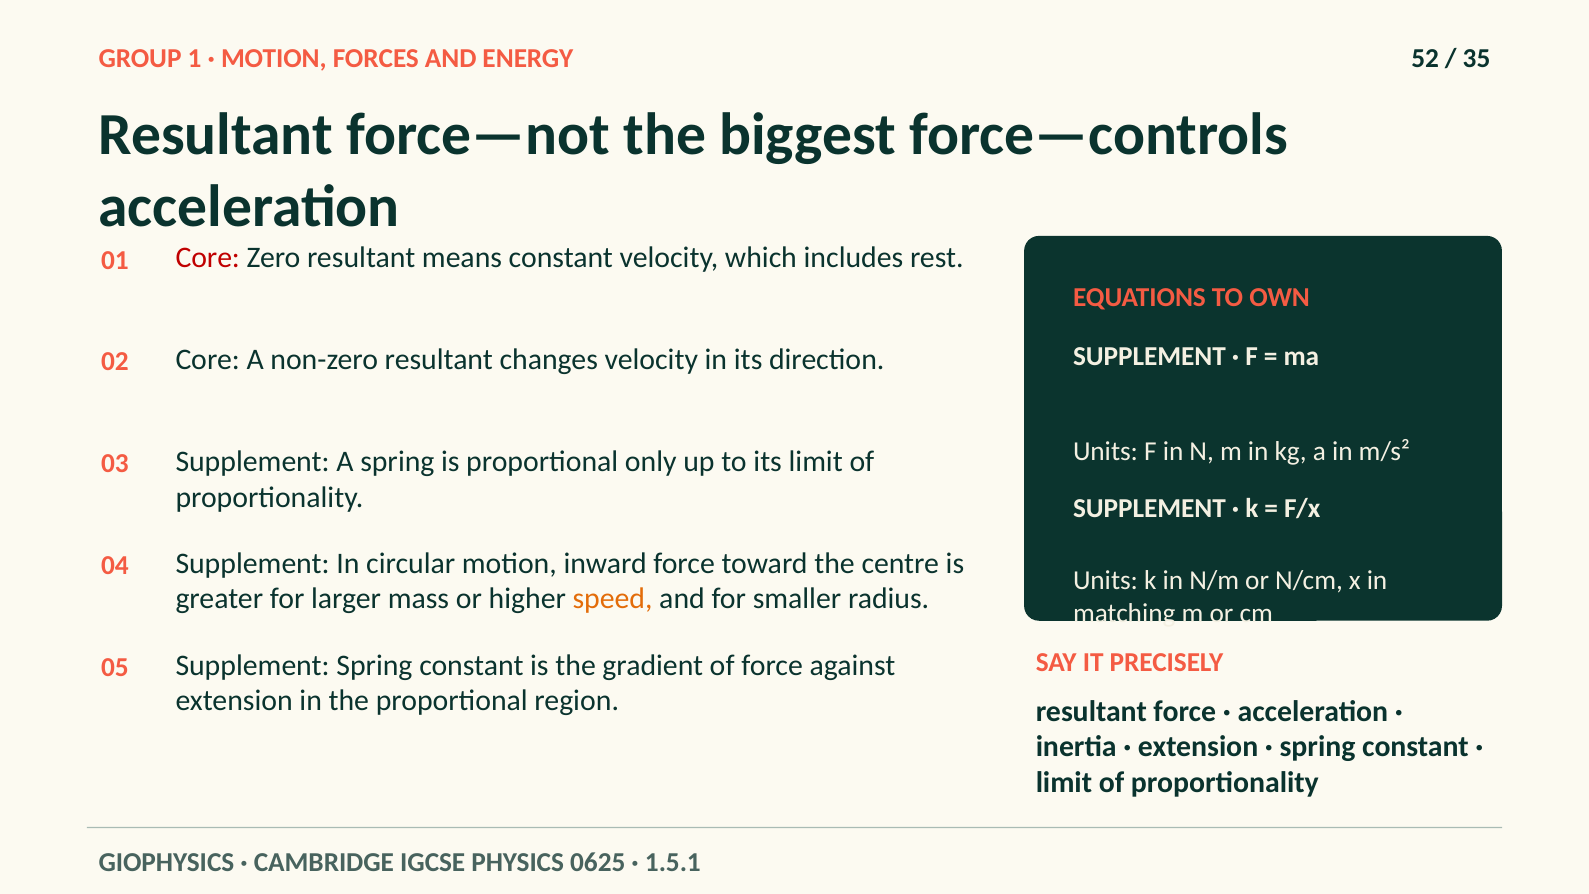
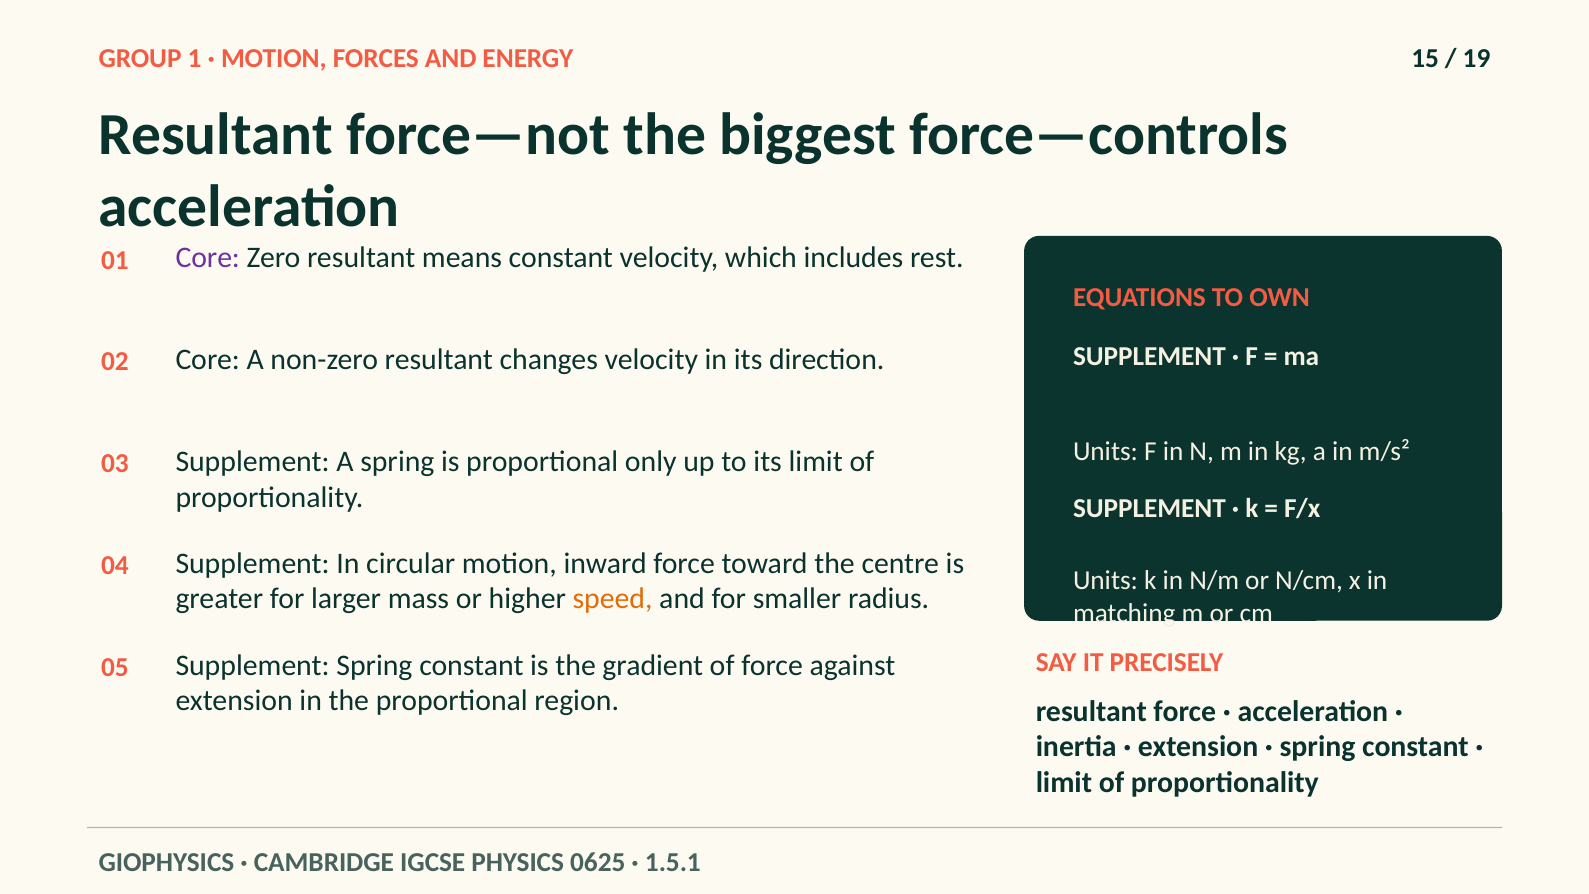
52: 52 -> 15 (1425, 59)
35: 35 -> 19 (1477, 59)
Core colour: red -> purple (208, 258)
